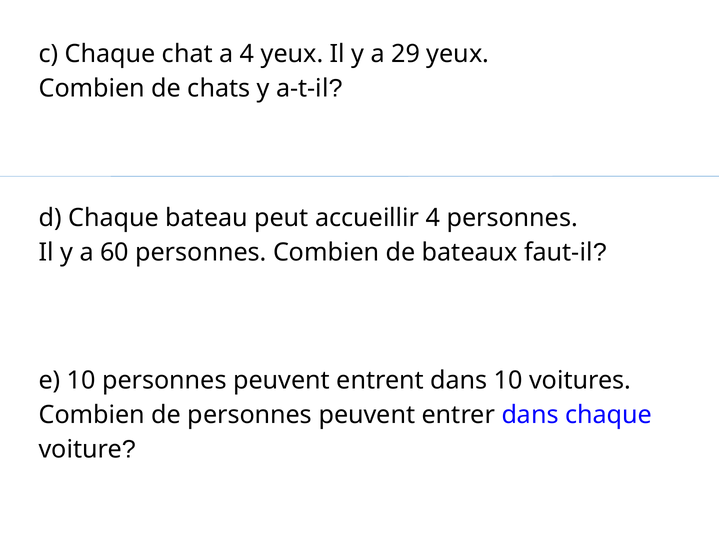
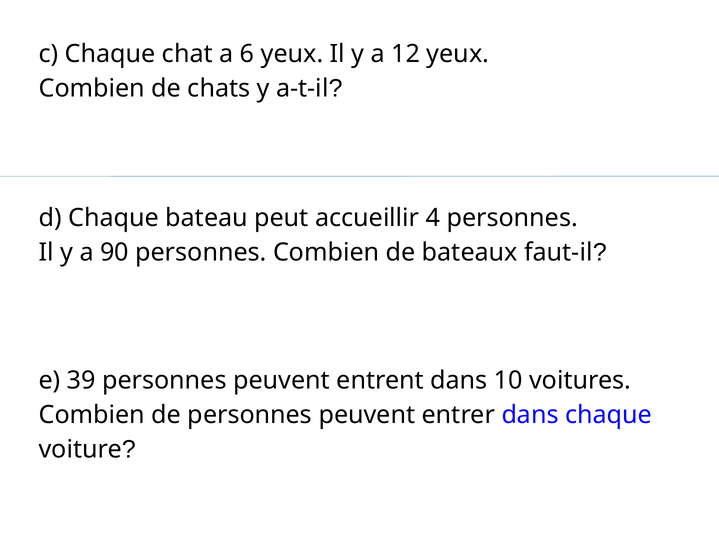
a 4: 4 -> 6 (247, 54)
29: 29 -> 12 (406, 54)
60: 60 -> 90 (115, 252)
e 10: 10 -> 39 (81, 380)
